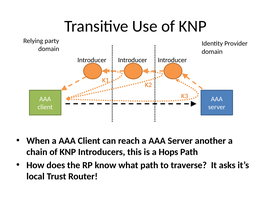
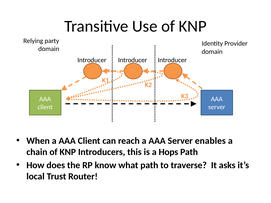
another: another -> enables (210, 141)
